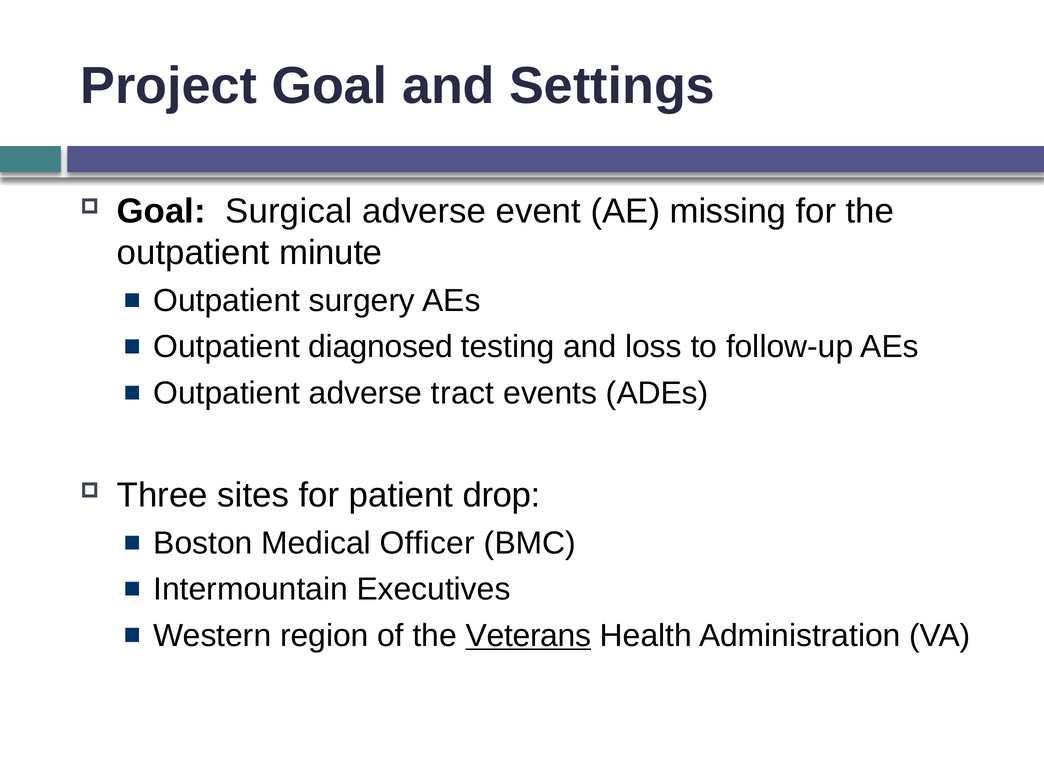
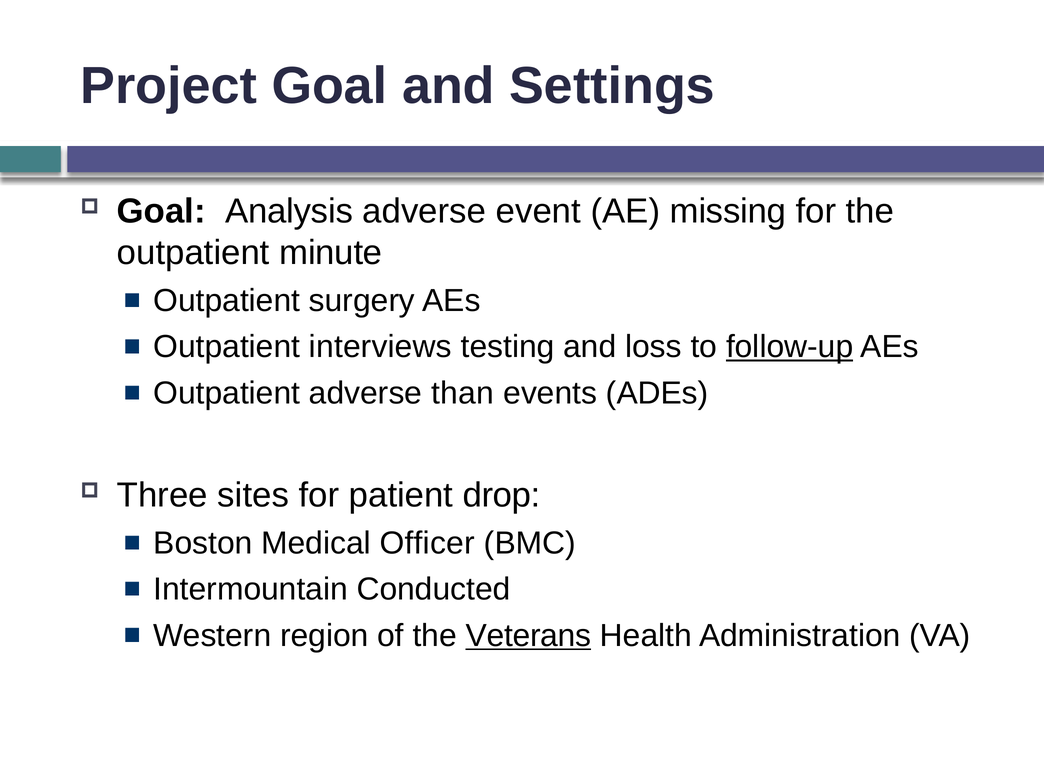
Surgical: Surgical -> Analysis (289, 211)
diagnosed: diagnosed -> interviews (380, 347)
follow-up underline: none -> present (790, 347)
tract: tract -> than (463, 393)
Executives: Executives -> Conducted (434, 589)
